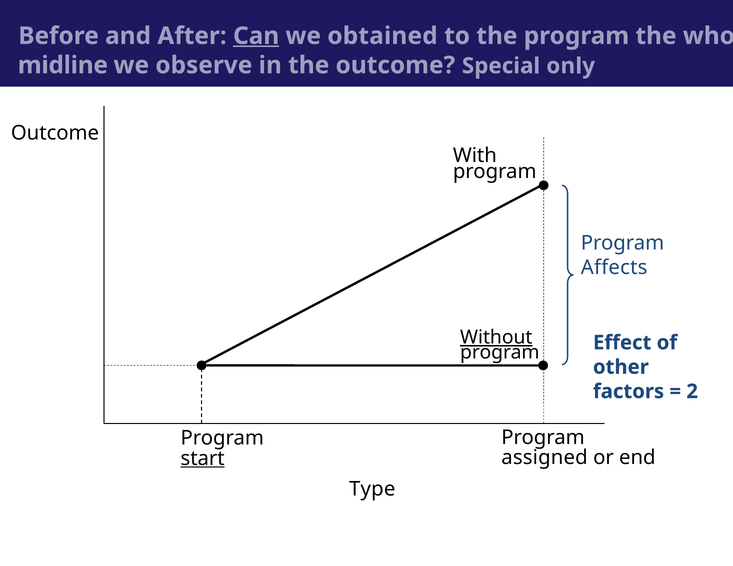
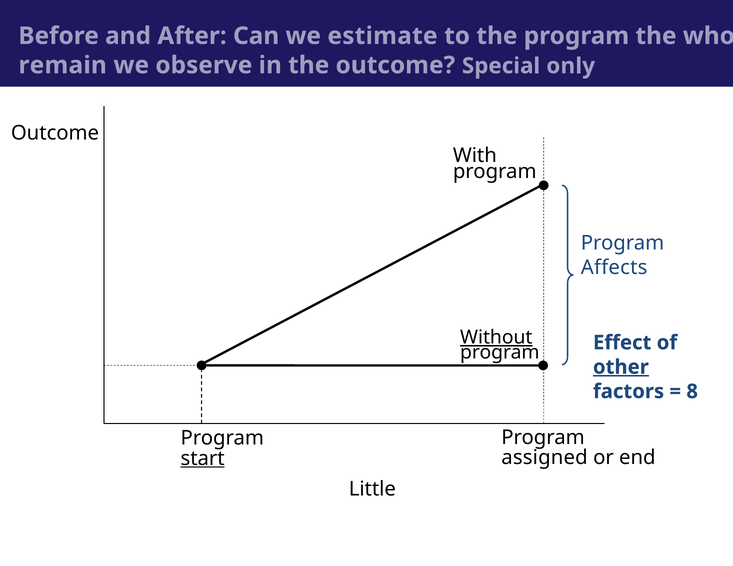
Can underline: present -> none (256, 36)
obtained: obtained -> estimate (382, 36)
midline: midline -> remain (63, 65)
other underline: none -> present (621, 367)
2: 2 -> 8 (692, 392)
Type: Type -> Little (372, 489)
